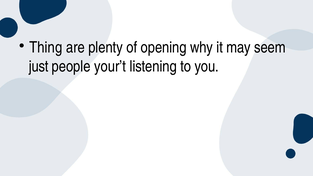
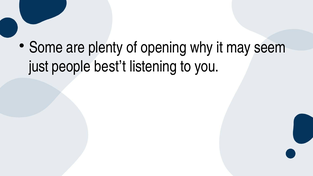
Thing: Thing -> Some (46, 48)
your’t: your’t -> best’t (110, 66)
